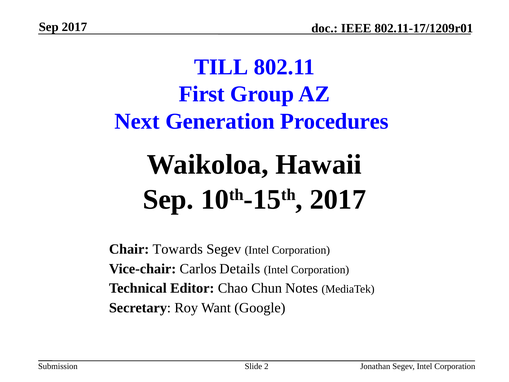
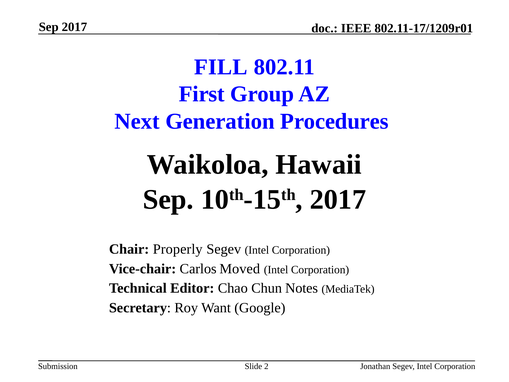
TILL: TILL -> FILL (221, 67)
Towards: Towards -> Properly (178, 249)
Details: Details -> Moved (240, 269)
